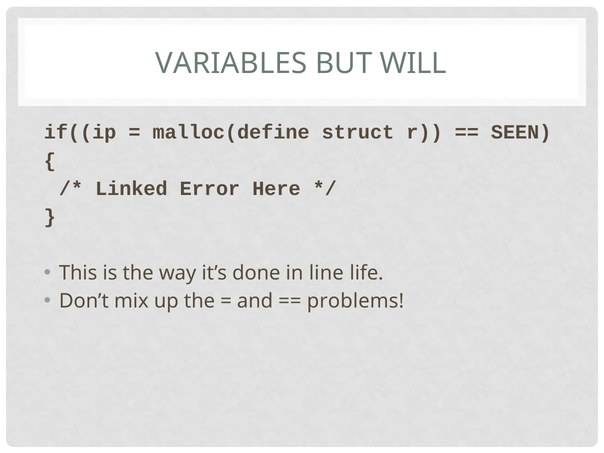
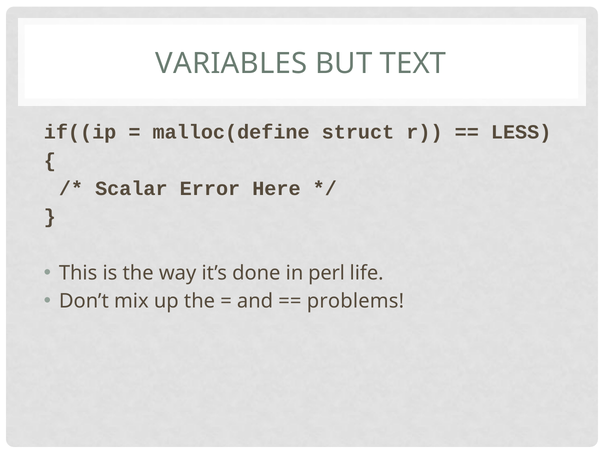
WILL: WILL -> TEXT (413, 63)
SEEN: SEEN -> LESS (521, 132)
Linked: Linked -> Scalar (131, 189)
line: line -> perl (327, 273)
